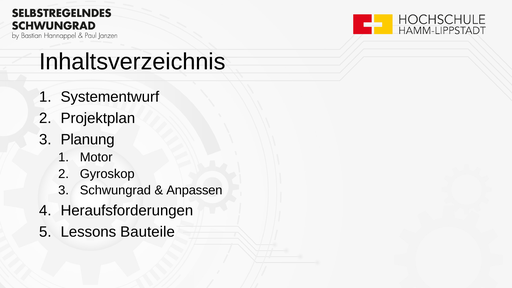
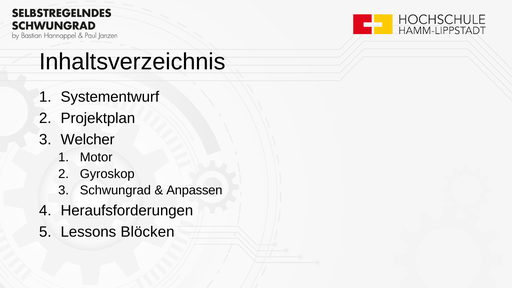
Planung: Planung -> Welcher (88, 140)
Bauteile: Bauteile -> Blöcken (148, 232)
